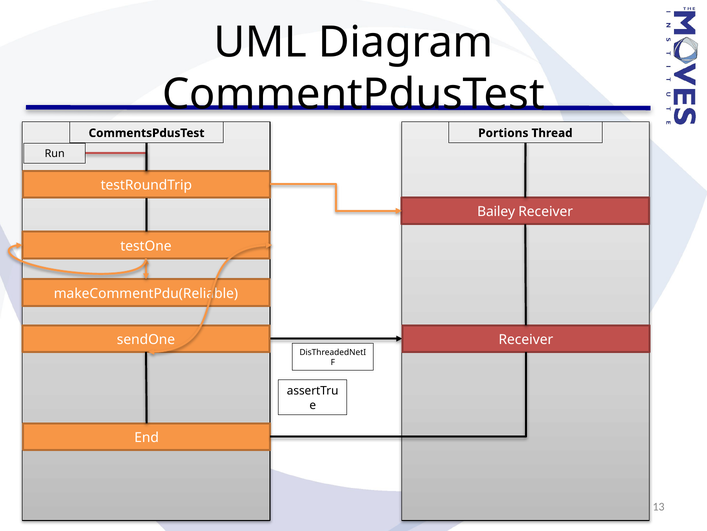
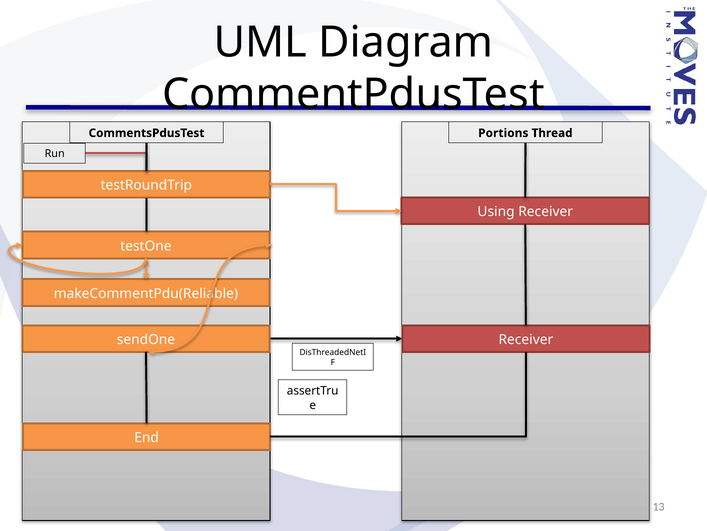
Bailey: Bailey -> Using (496, 212)
